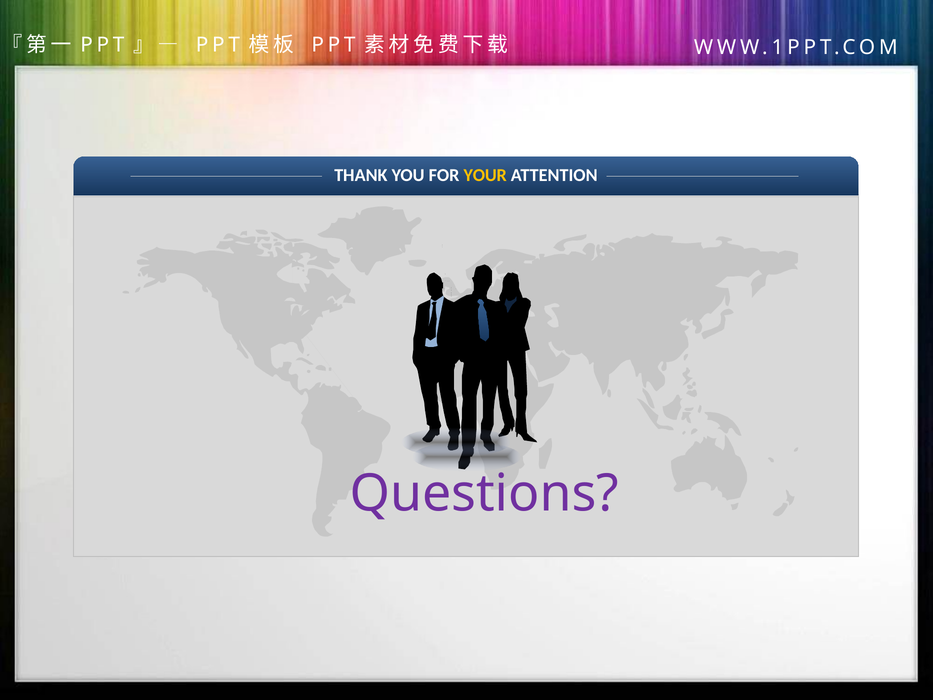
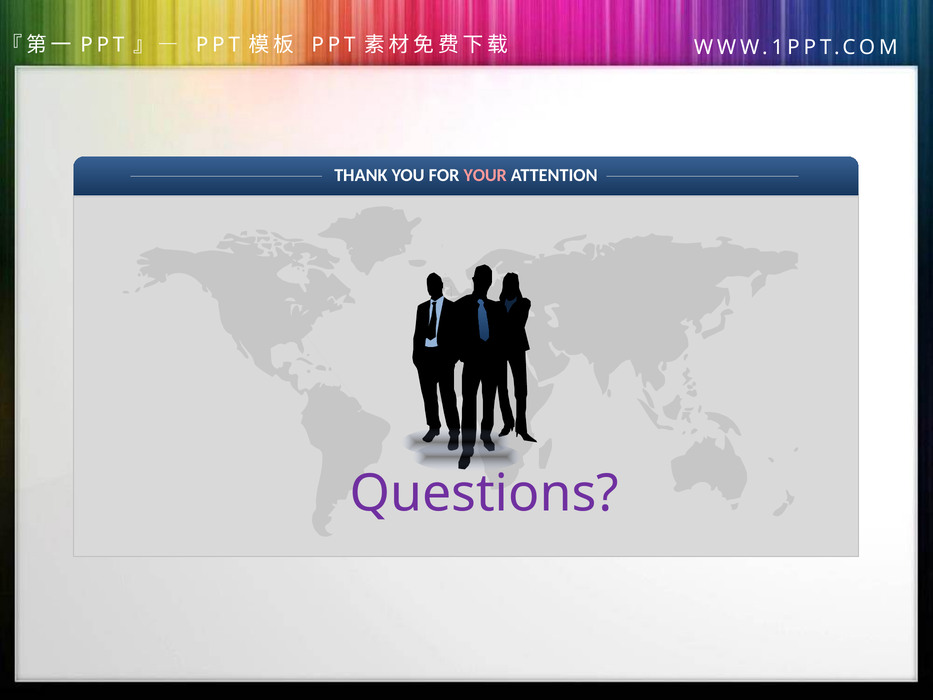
YOUR colour: yellow -> pink (485, 175)
